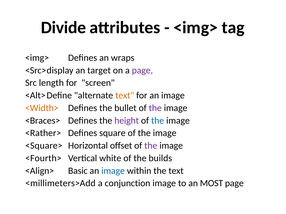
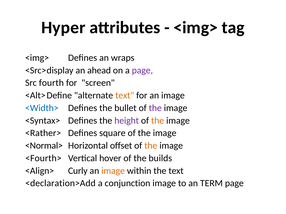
Divide: Divide -> Hyper (63, 28)
target: target -> ahead (99, 70)
length: length -> fourth (51, 83)
<Width> colour: orange -> blue (42, 108)
<Braces>: <Braces> -> <Syntax> (43, 121)
the colour: blue -> orange (158, 121)
<Square>: <Square> -> <Normal> (44, 146)
the colour: purple -> orange (151, 146)
white: white -> hover (110, 158)
Basic: Basic -> Curly (78, 171)
image colour: blue -> orange (113, 171)
<millimeters>Add: <millimeters>Add -> <declaration>Add (60, 184)
MOST: MOST -> TERM (211, 184)
